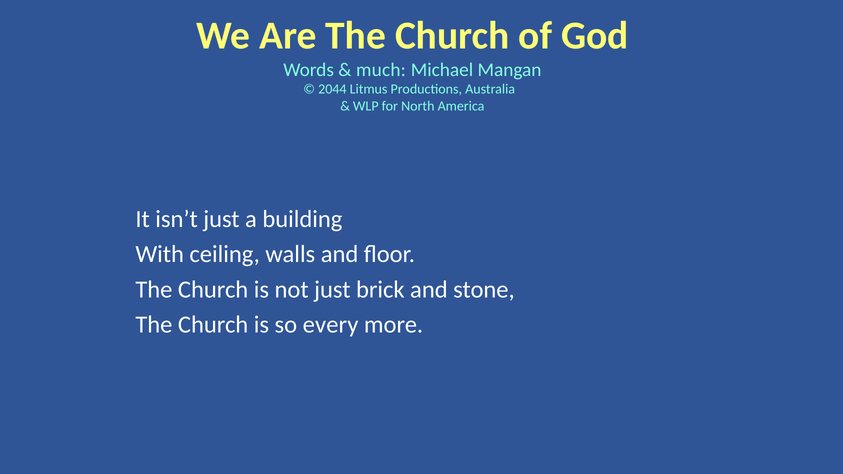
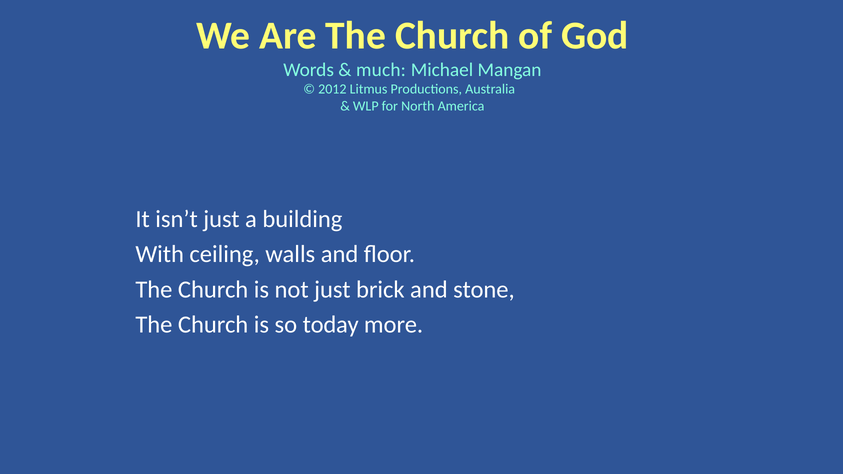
2044: 2044 -> 2012 (332, 89)
every: every -> today (331, 325)
